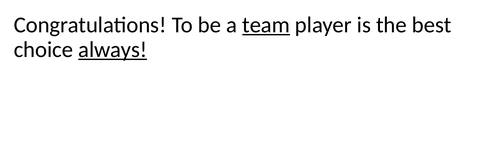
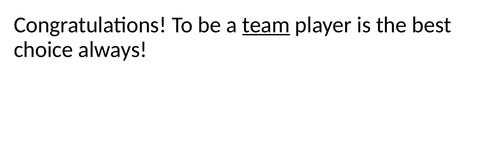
always underline: present -> none (113, 49)
